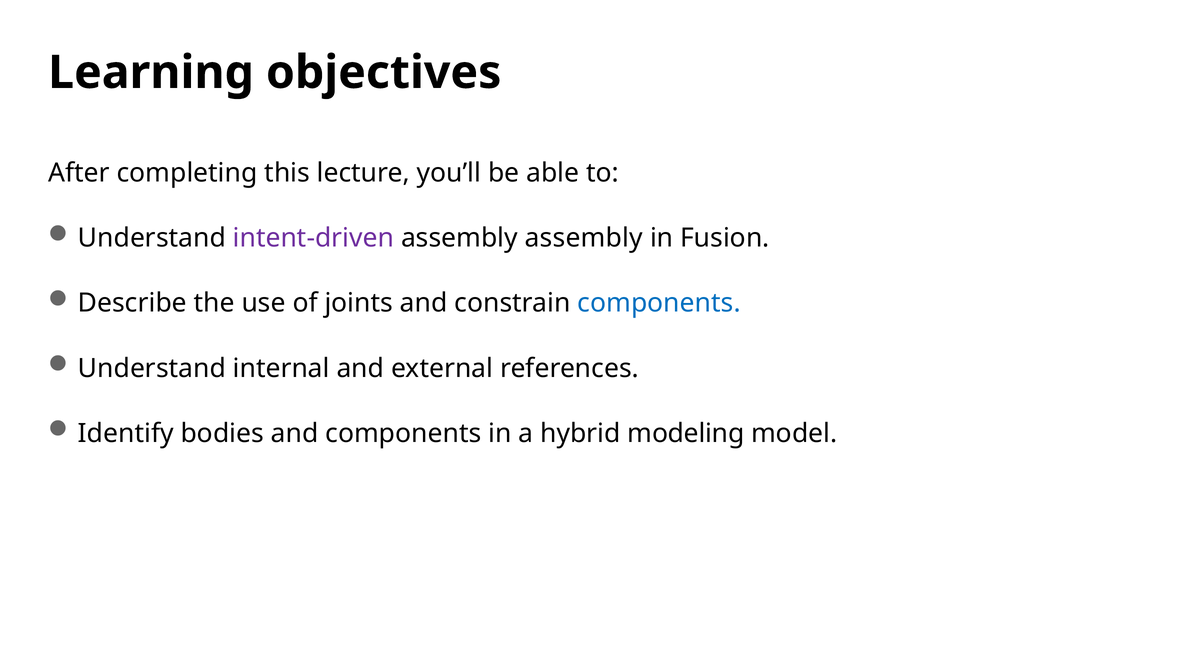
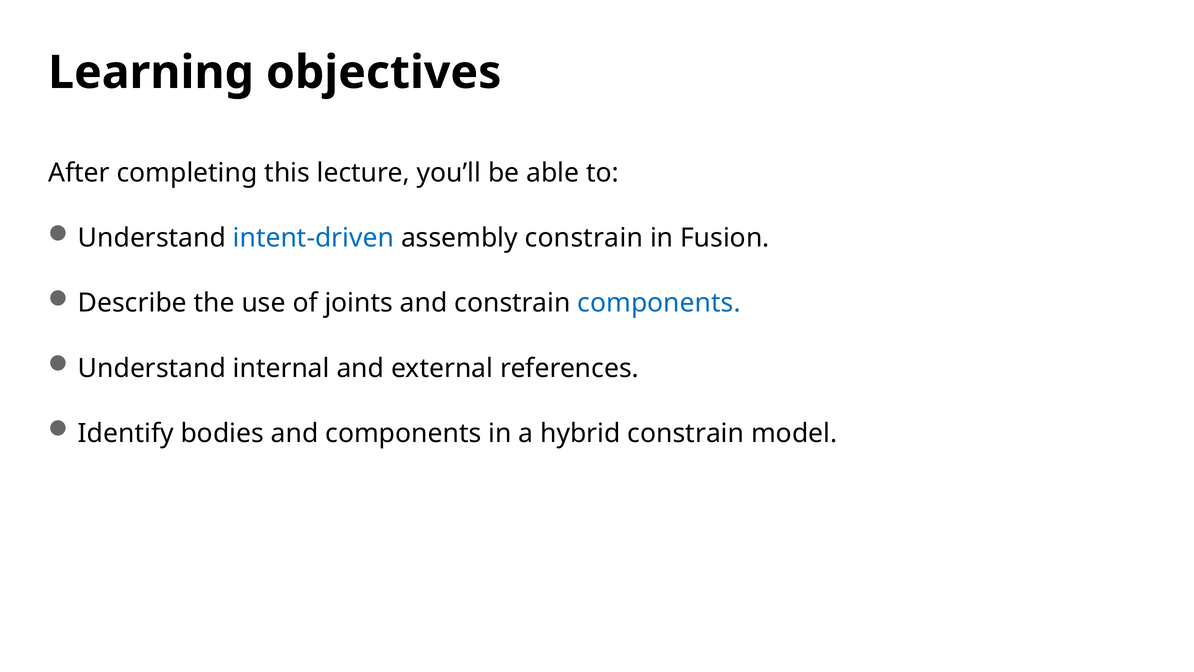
intent-driven colour: purple -> blue (313, 238)
assembly assembly: assembly -> constrain (584, 238)
hybrid modeling: modeling -> constrain (686, 433)
